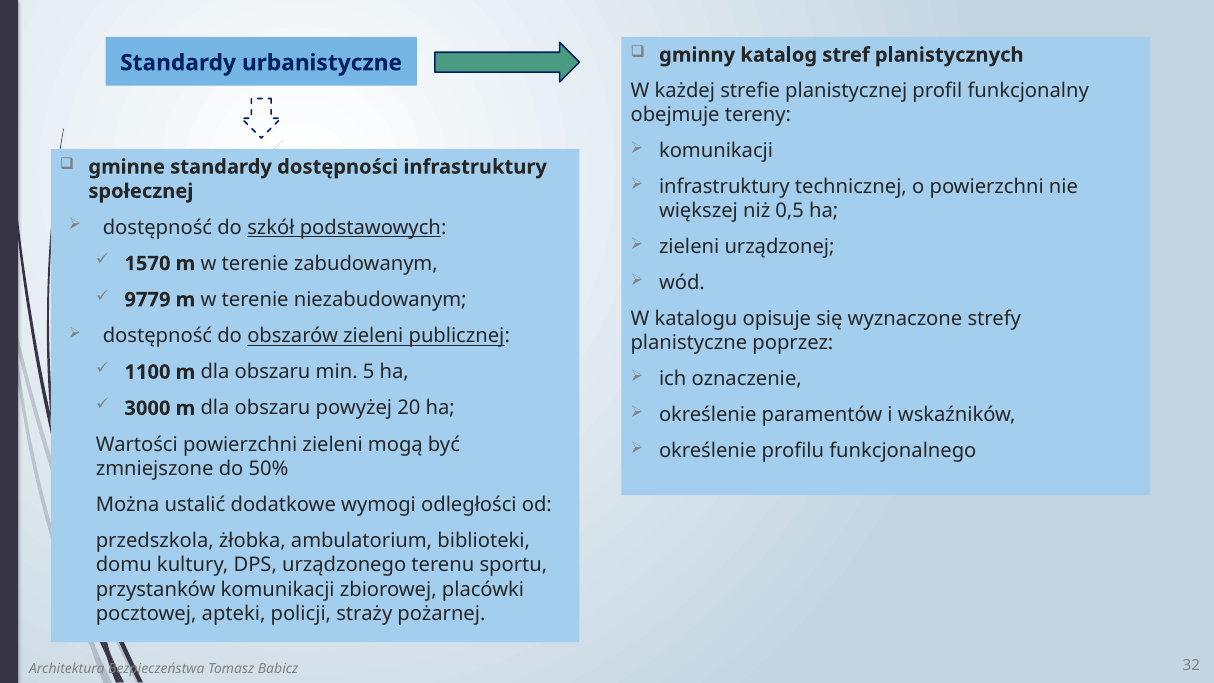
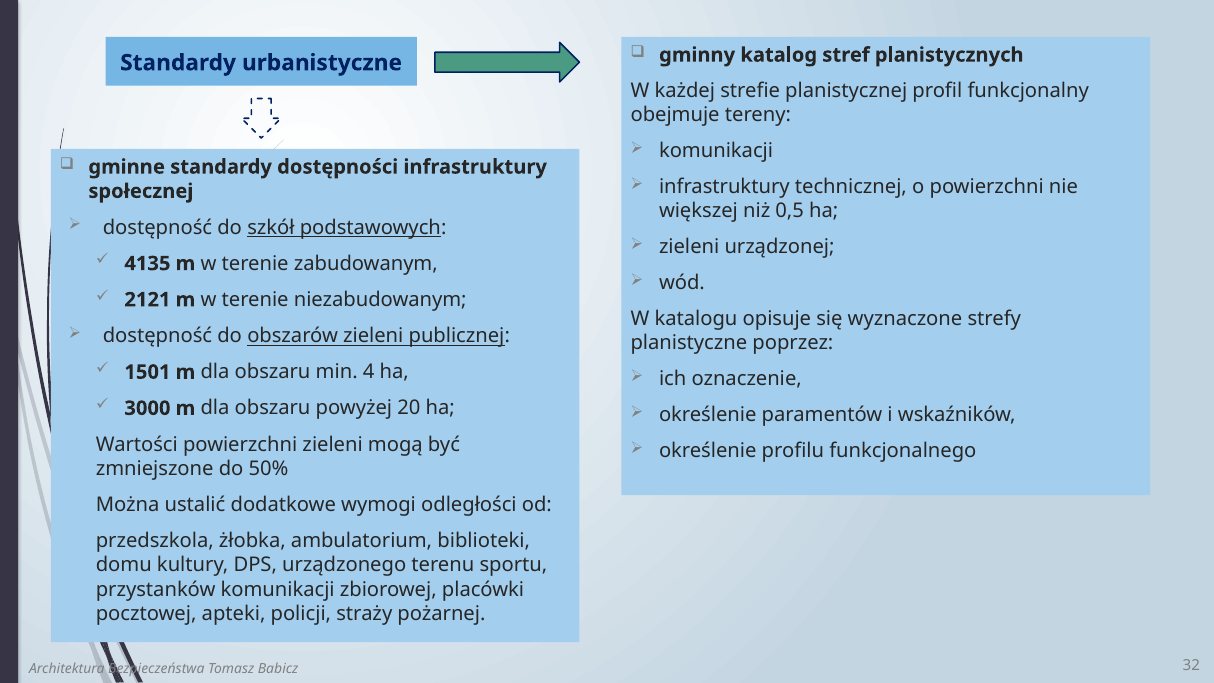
1570: 1570 -> 4135 (147, 264)
9779: 9779 -> 2121 (147, 300)
1100: 1100 -> 1501 (147, 372)
5: 5 -> 4 (369, 372)
